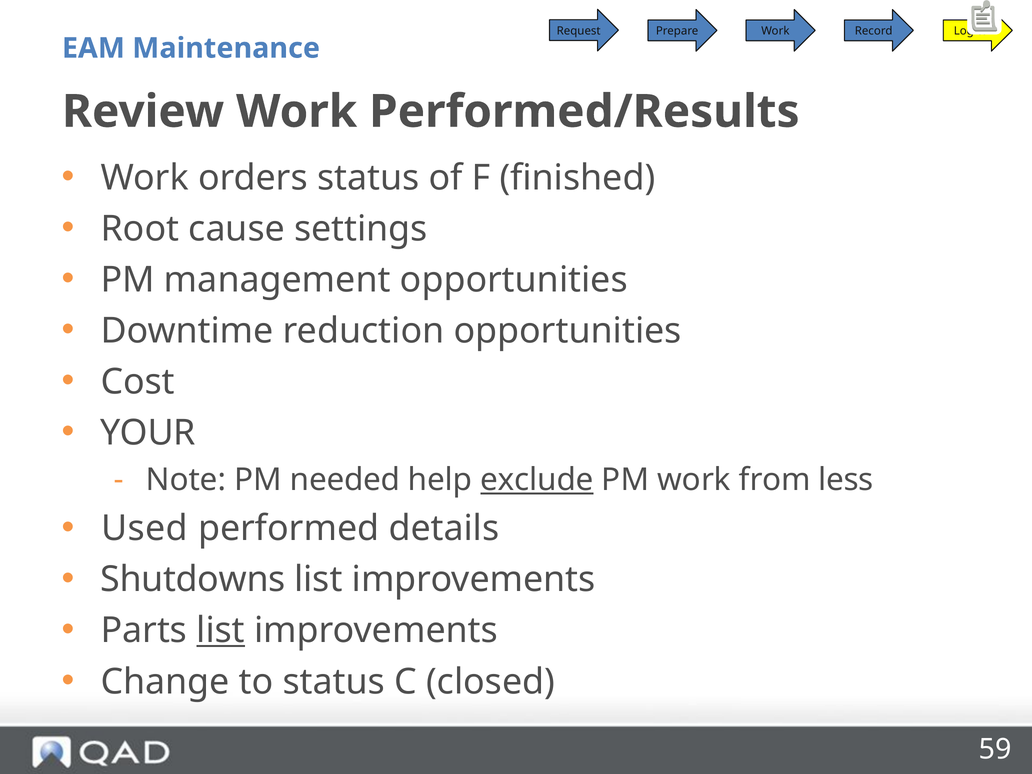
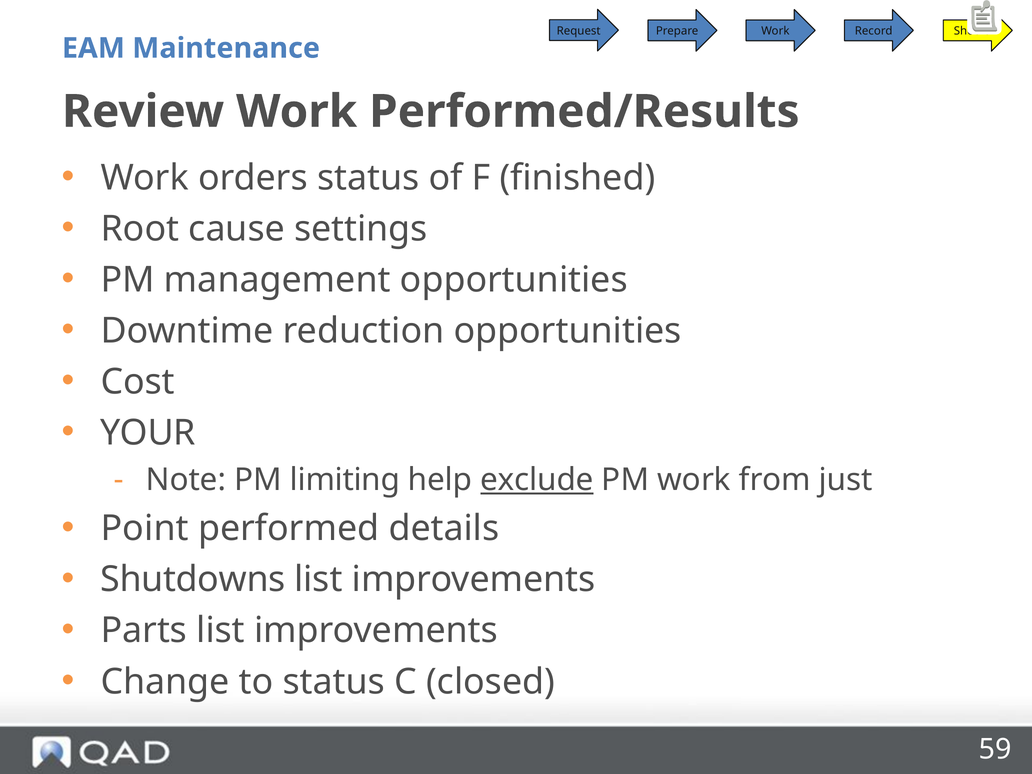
Logical: Logical -> Should (973, 31)
needed: needed -> limiting (345, 480)
less: less -> just (846, 480)
Used: Used -> Point (145, 529)
list underline: present -> none (221, 631)
